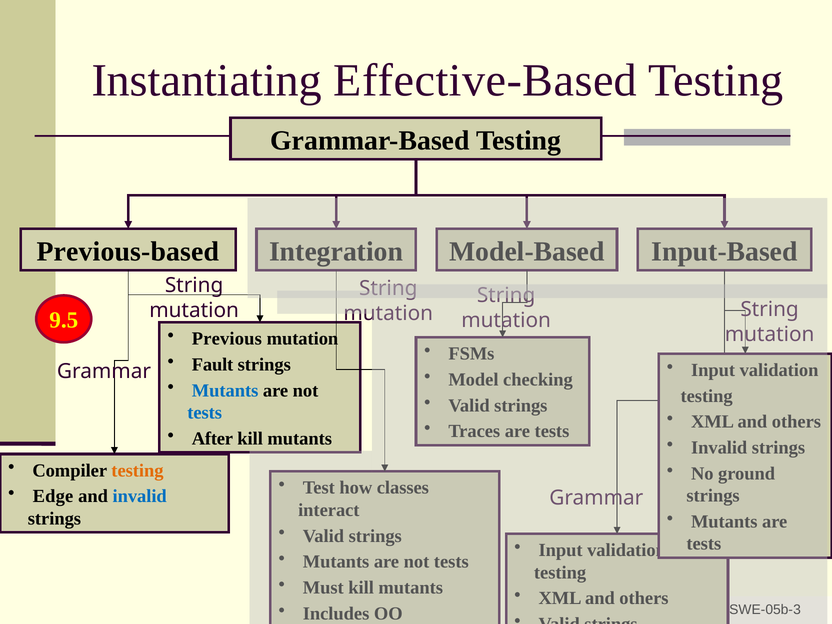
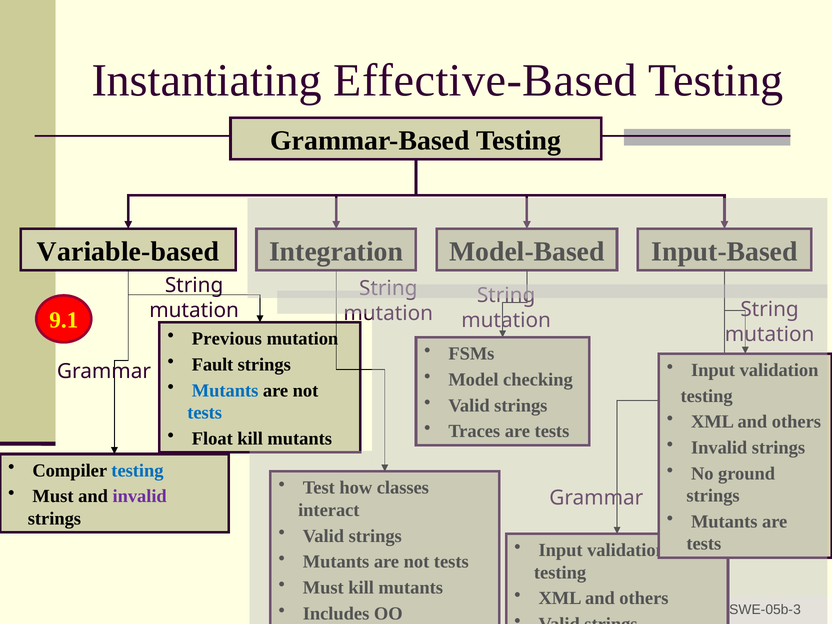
Previous-based: Previous-based -> Variable-based (128, 251)
9.5: 9.5 -> 9.1 (64, 320)
After: After -> Float (212, 438)
testing colour: orange -> blue (137, 470)
Edge: Edge -> Must (53, 496)
invalid colour: blue -> purple (140, 496)
